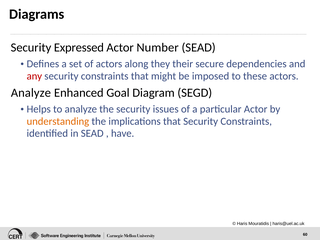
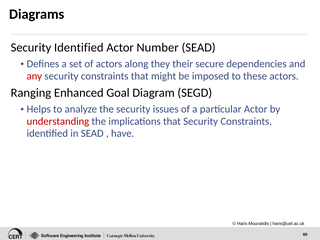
Security Expressed: Expressed -> Identified (79, 48)
Analyze: Analyze -> Ranging (31, 93)
understanding colour: orange -> red (58, 121)
